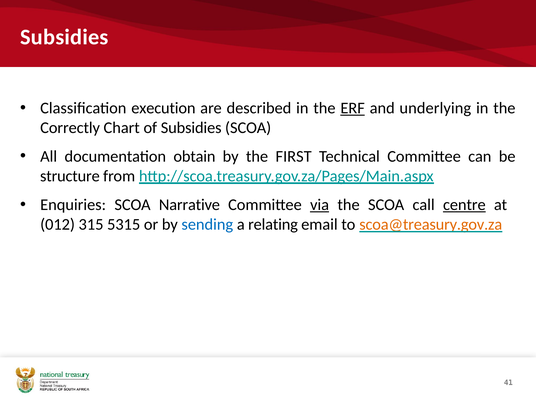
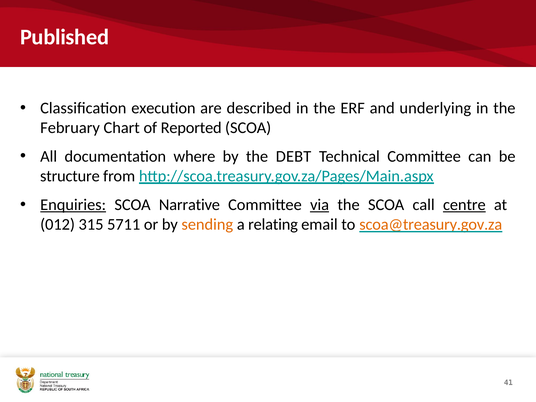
Subsidies: Subsidies -> Published (65, 37)
ERF underline: present -> none (353, 108)
Correctly: Correctly -> February (70, 128)
of Subsidies: Subsidies -> Reported (191, 128)
obtain: obtain -> where (194, 156)
FIRST: FIRST -> DEBT (294, 156)
Enquiries underline: none -> present (73, 205)
5315: 5315 -> 5711 (124, 225)
sending colour: blue -> orange (207, 225)
